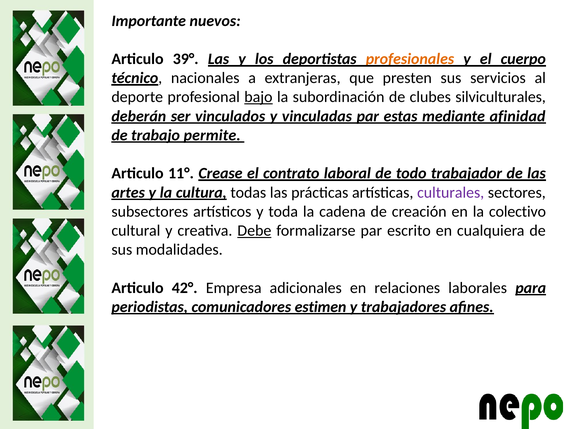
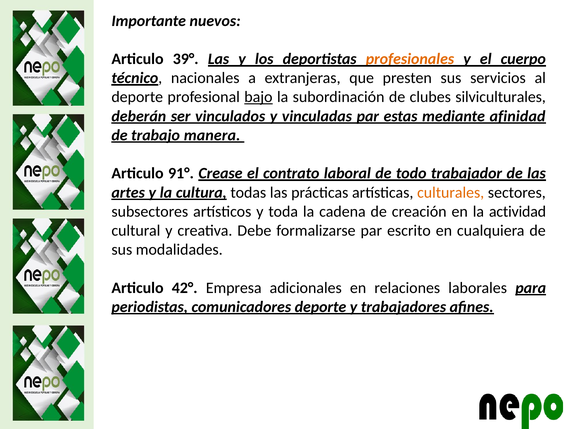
permite: permite -> manera (212, 135)
11°: 11° -> 91° (181, 173)
culturales colour: purple -> orange (451, 192)
colectivo: colectivo -> actividad (518, 212)
Debe underline: present -> none (254, 231)
comunicadores estimen: estimen -> deporte (320, 307)
